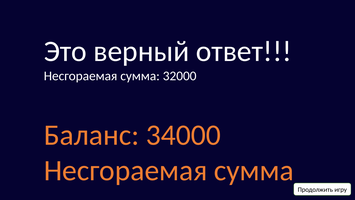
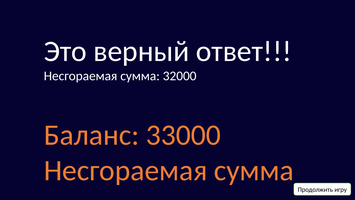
34000: 34000 -> 33000 (183, 135)
